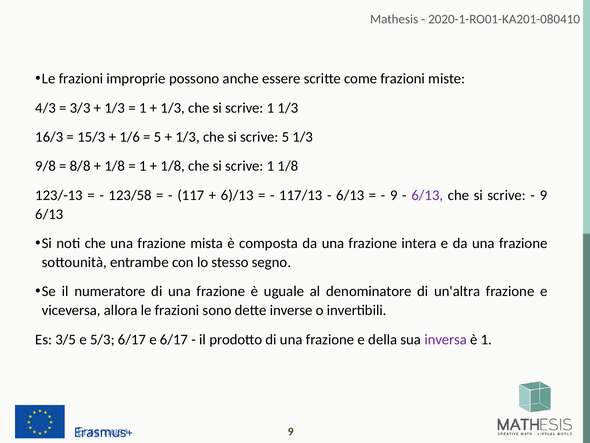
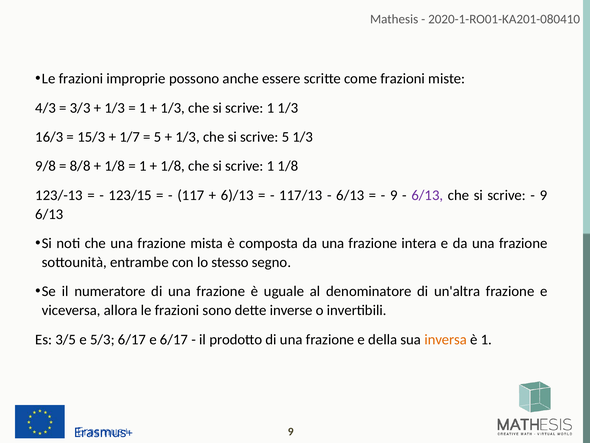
1/6: 1/6 -> 1/7 (130, 137)
123/58: 123/58 -> 123/15 (130, 195)
inversa colour: purple -> orange (446, 339)
